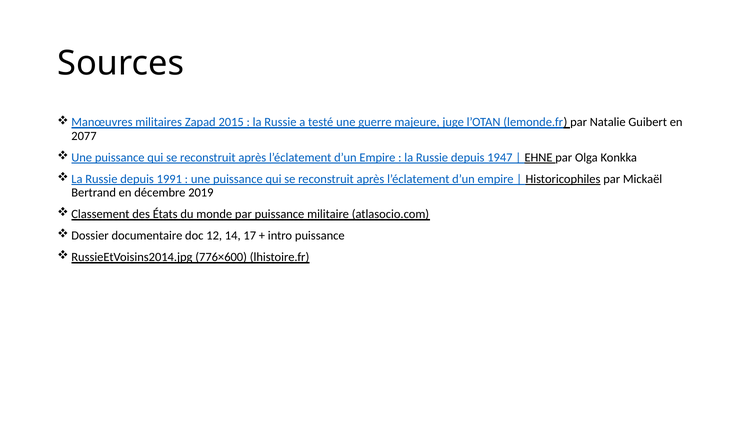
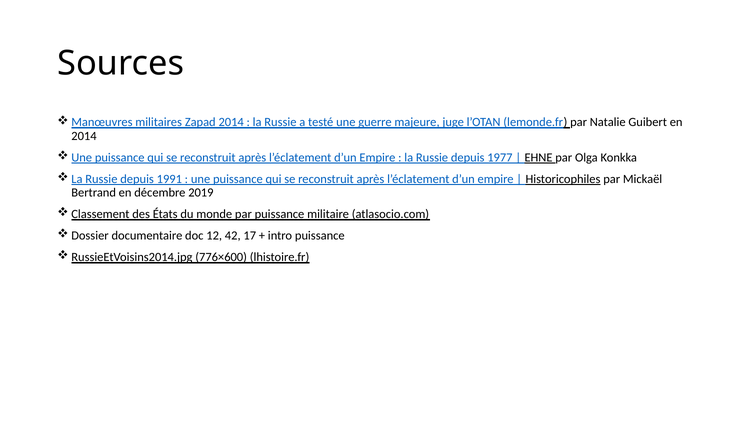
Zapad 2015: 2015 -> 2014 (231, 122)
2077: 2077 -> 2014 (84, 136)
1947: 1947 -> 1977 (500, 157)
14: 14 -> 42 (233, 235)
